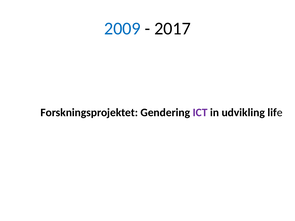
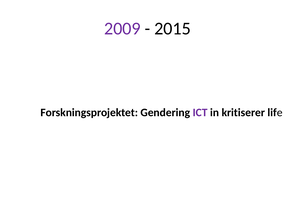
2009 colour: blue -> purple (122, 29)
2017: 2017 -> 2015 (173, 29)
udvikling: udvikling -> kritiserer (243, 113)
